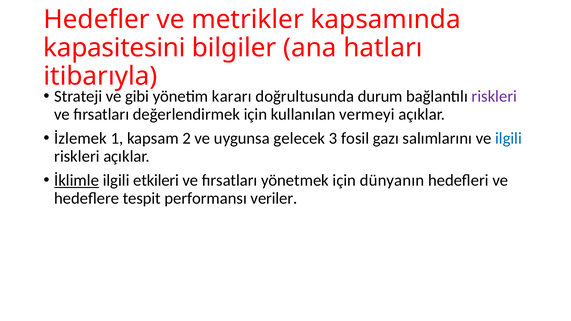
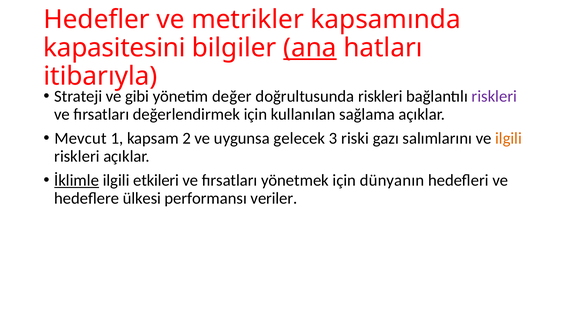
ana underline: none -> present (310, 48)
kararı: kararı -> değer (232, 97)
doğrultusunda durum: durum -> riskleri (380, 97)
vermeyi: vermeyi -> sağlama (367, 115)
İzlemek: İzlemek -> Mevcut (81, 138)
fosil: fosil -> riski (355, 138)
ilgili colour: blue -> orange (508, 138)
tespit: tespit -> ülkesi (142, 198)
